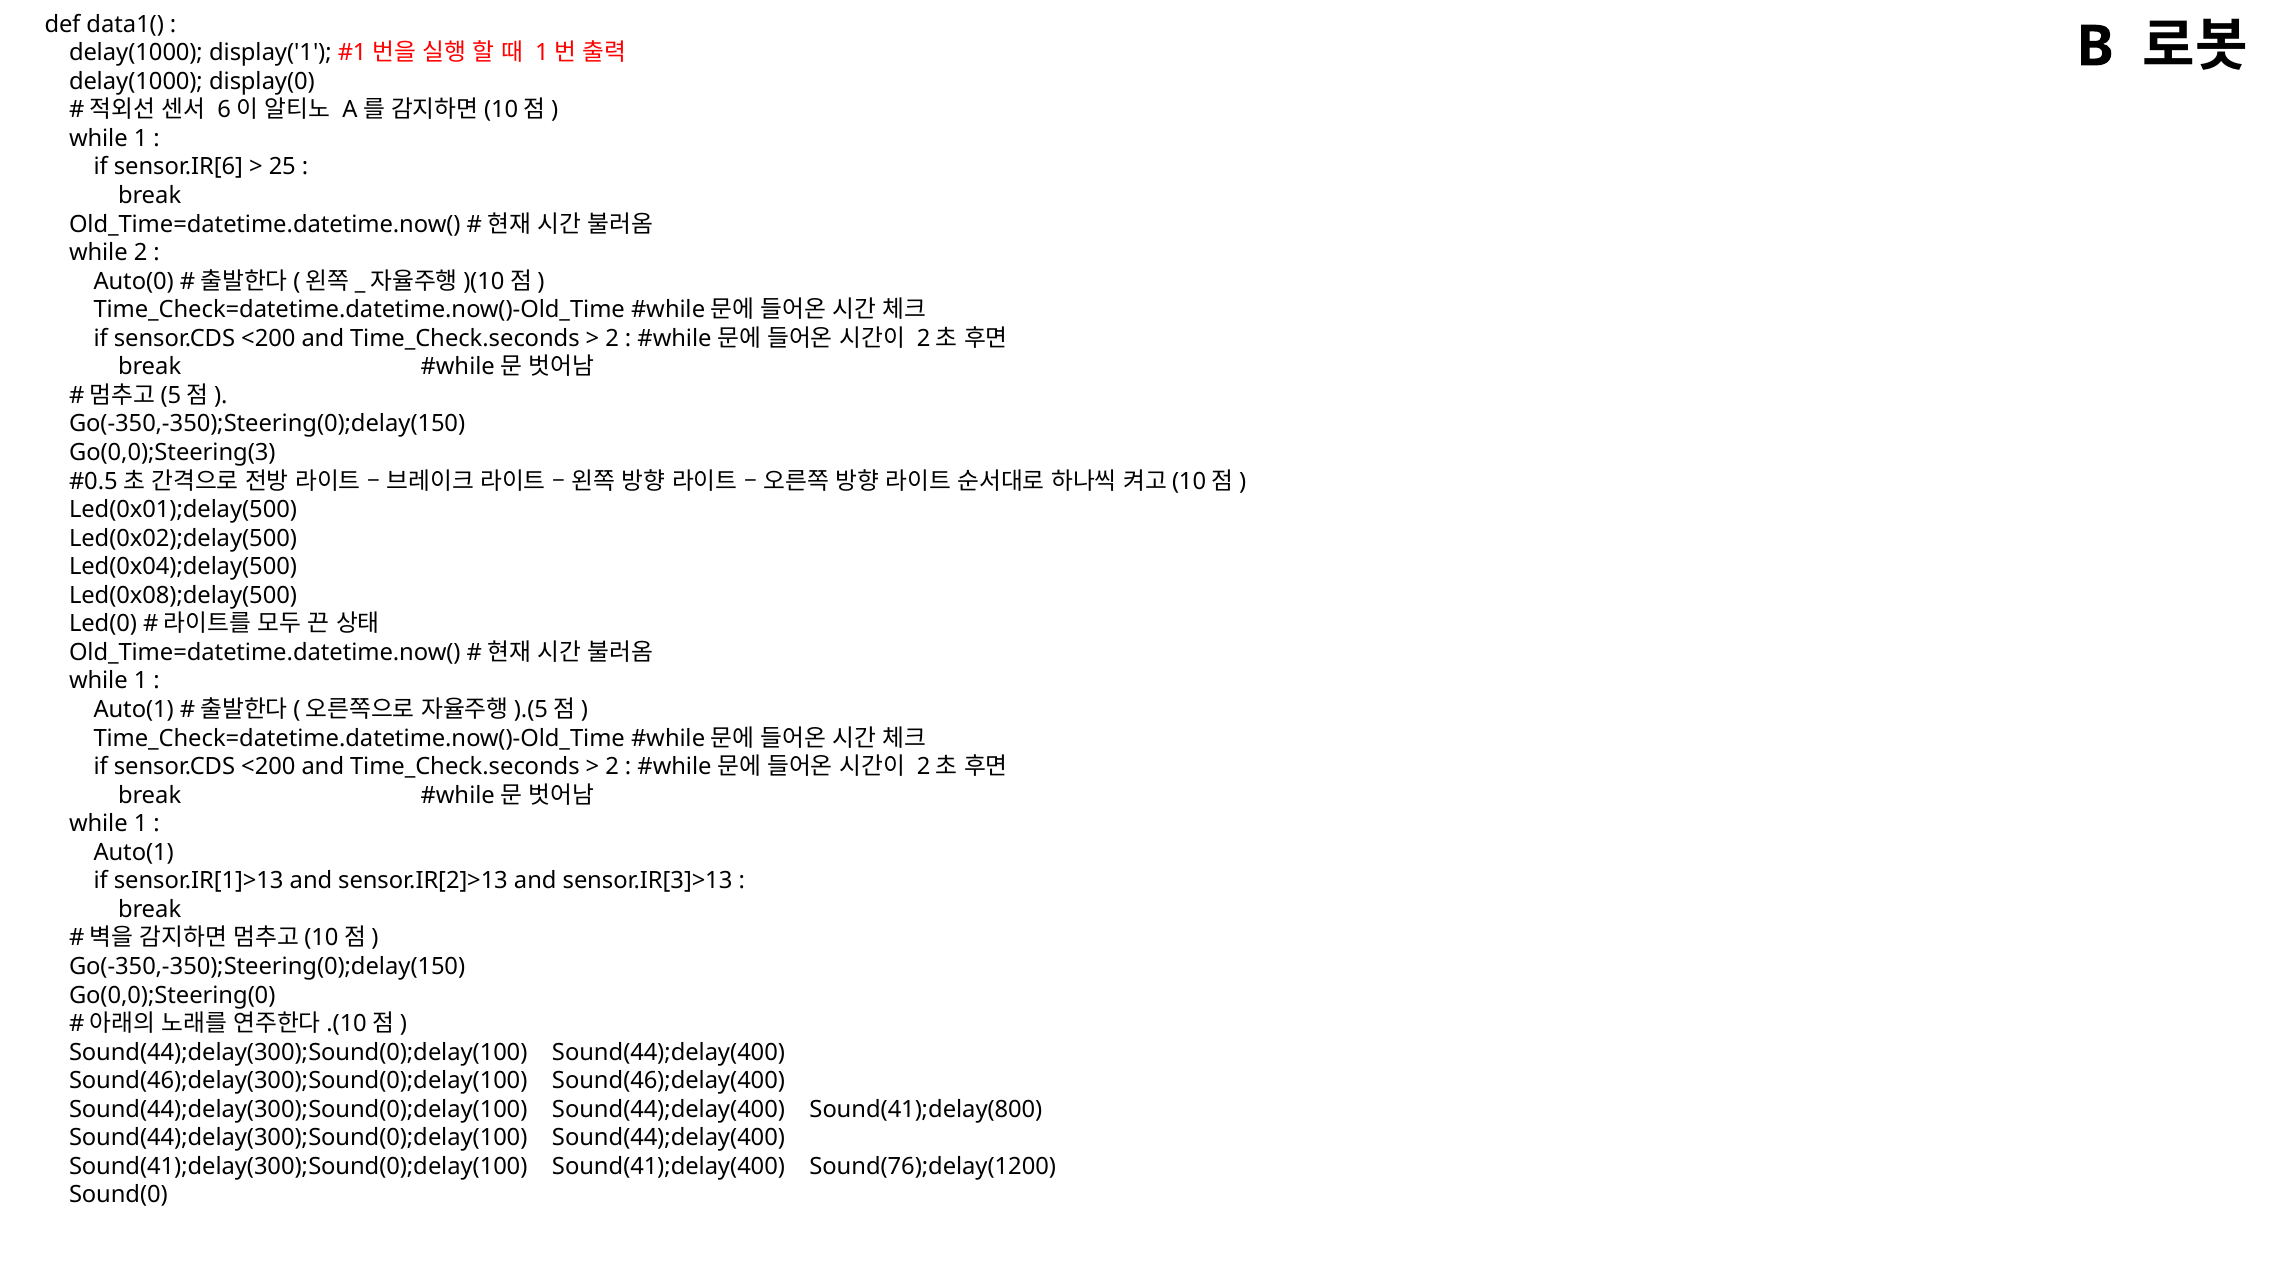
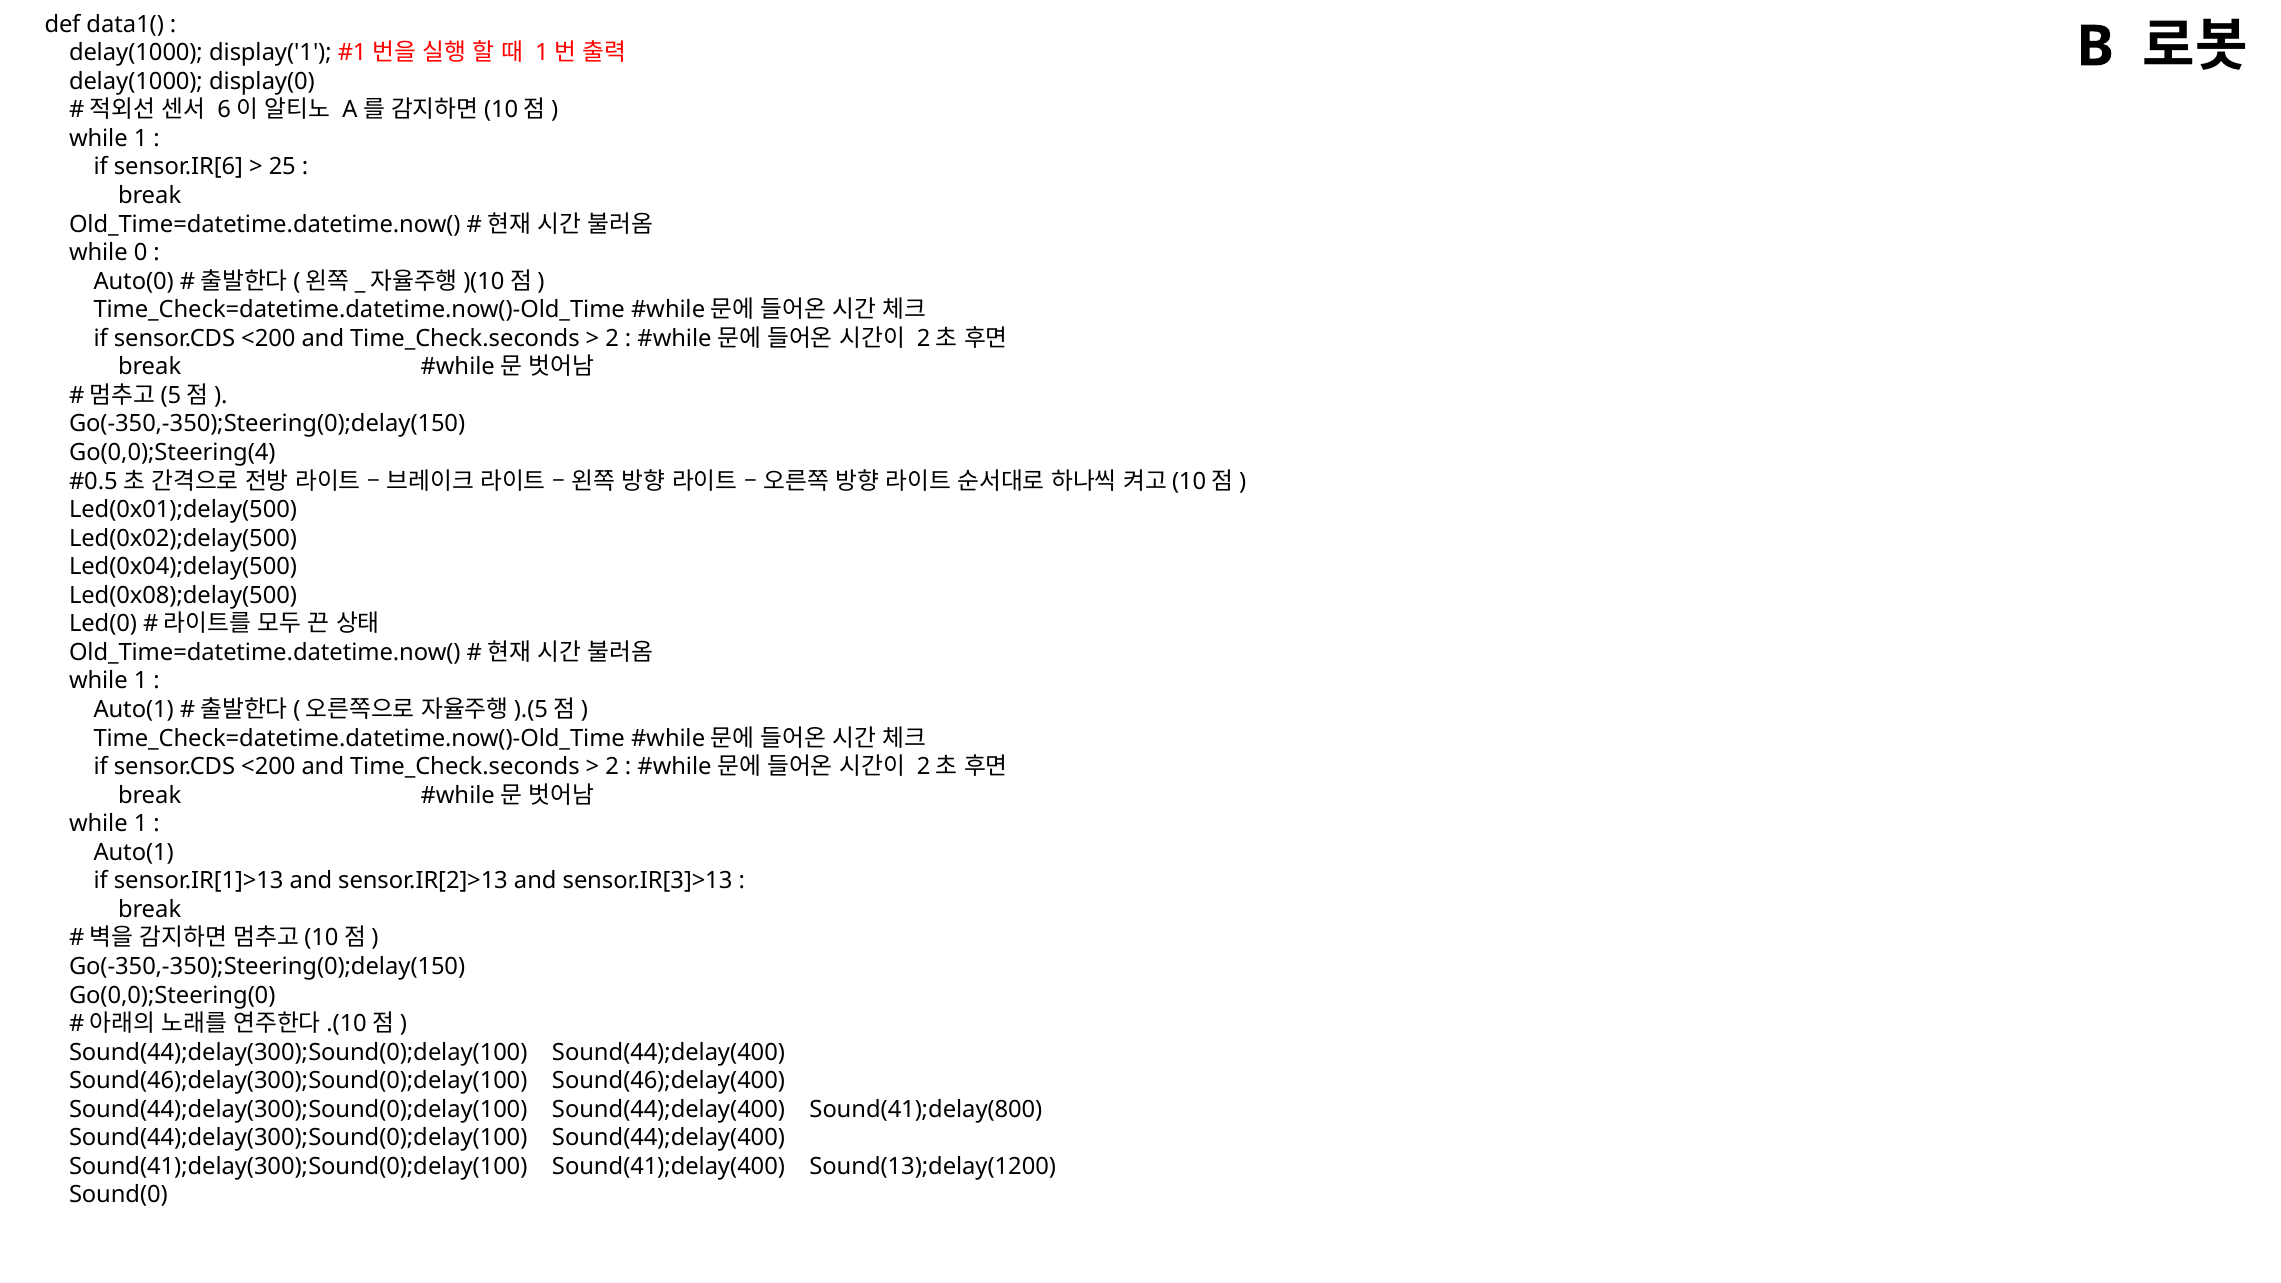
while 2: 2 -> 0 (141, 253)
Go(0,0);Steering(3: Go(0,0);Steering(3 -> Go(0,0);Steering(4 (172, 453)
Sound(76);delay(1200: Sound(76);delay(1200 -> Sound(13);delay(1200 (933, 1167)
